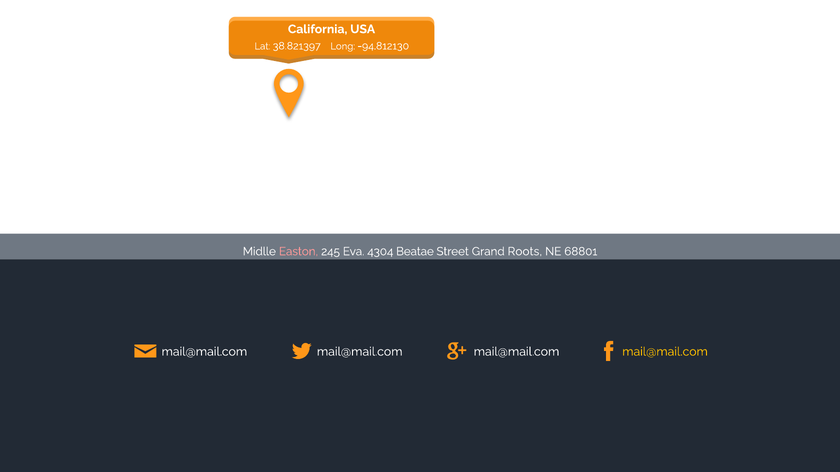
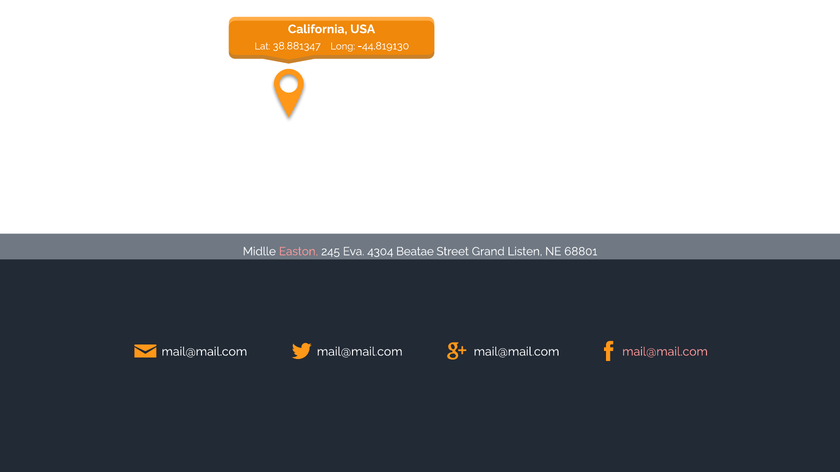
38.821397: 38.821397 -> 38.881347 (297, 46)
-94.812130: -94.812130 -> -44.819130 (383, 46)
Roots: Roots -> Listen (525, 252)
mail@mail.com colour: yellow -> pink (665, 352)
